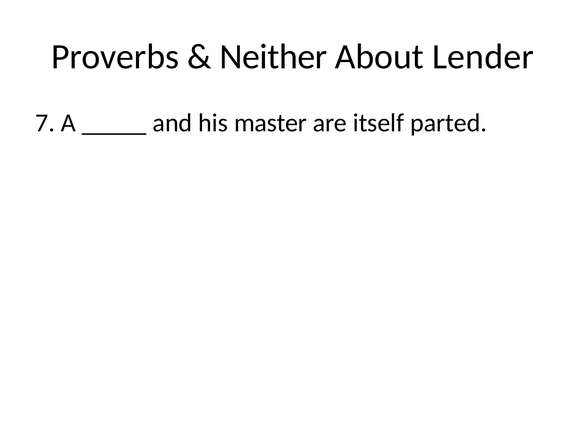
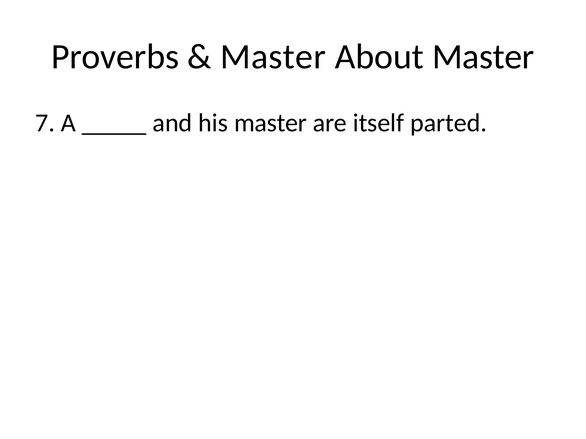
Neither: Neither -> Master (273, 57)
About Lender: Lender -> Master (483, 57)
